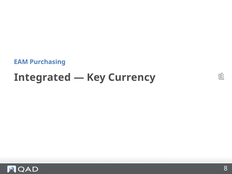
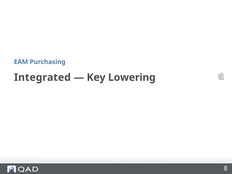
Currency: Currency -> Lowering (132, 77)
